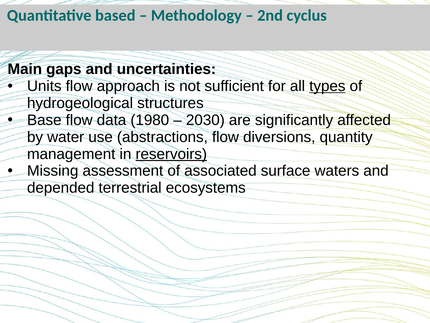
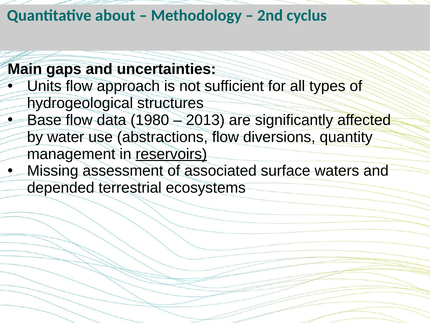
based: based -> about (115, 16)
types underline: present -> none (327, 86)
2030: 2030 -> 2013 (205, 120)
